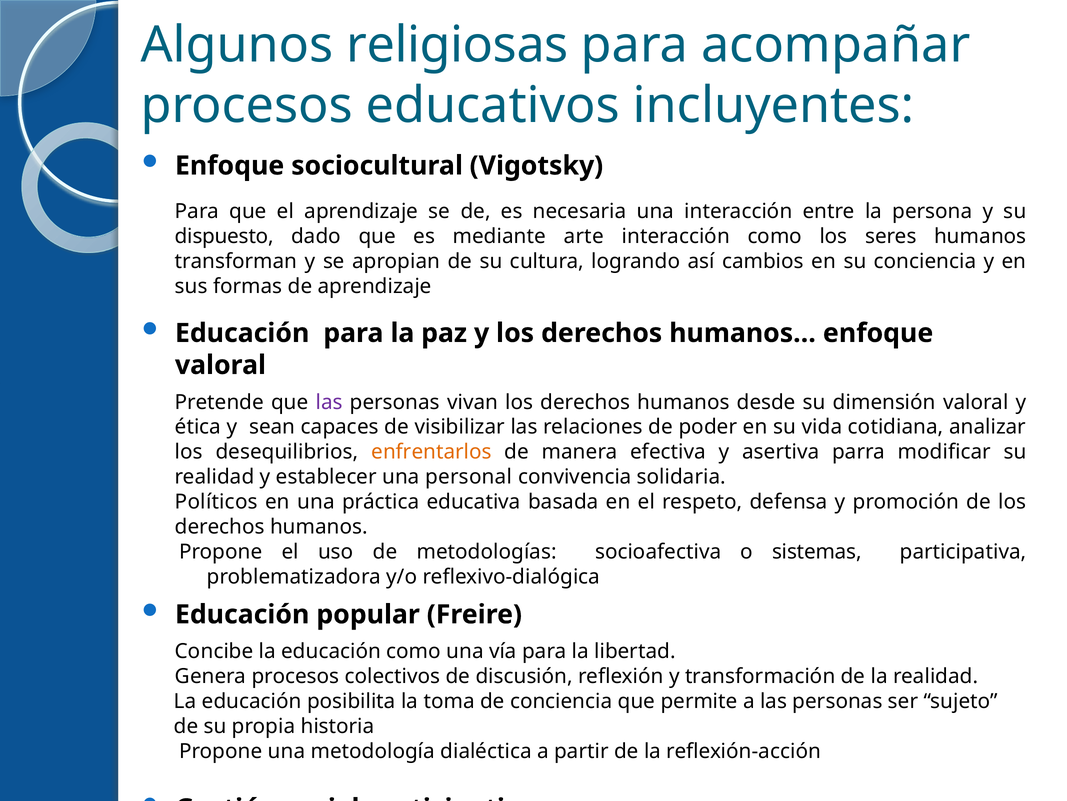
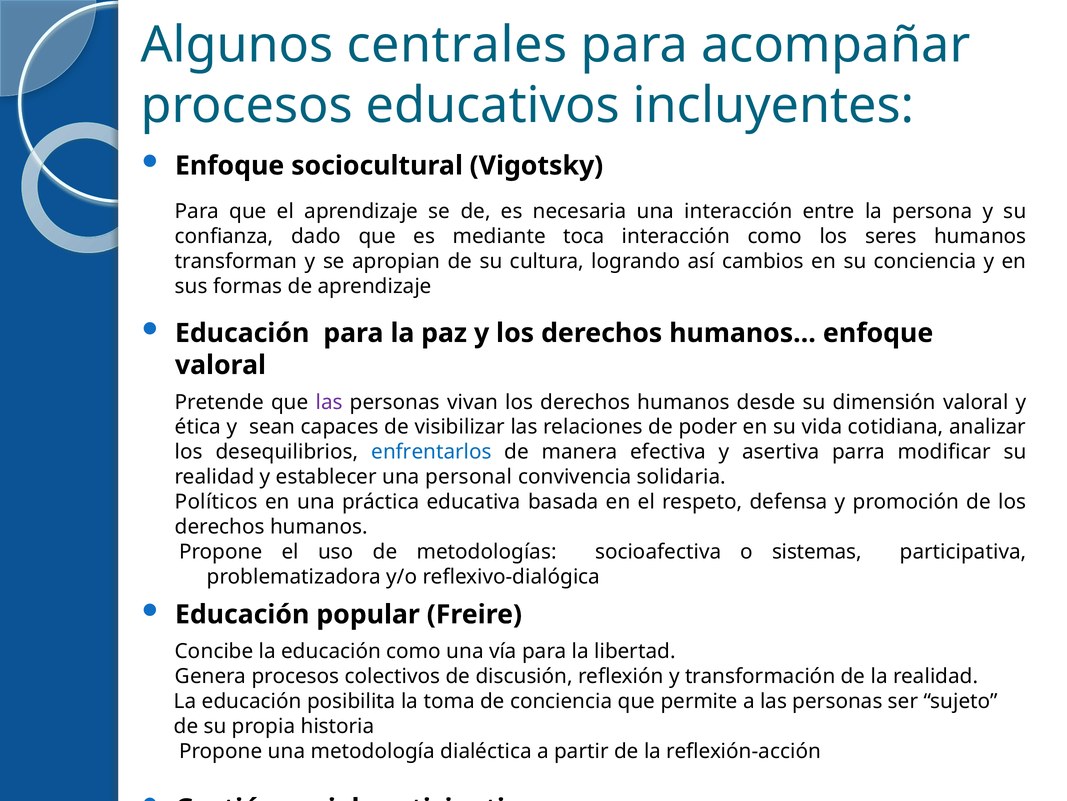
religiosas: religiosas -> centrales (457, 45)
dispuesto: dispuesto -> confianza (224, 236)
arte: arte -> toca (584, 236)
enfrentarlos colour: orange -> blue (431, 452)
